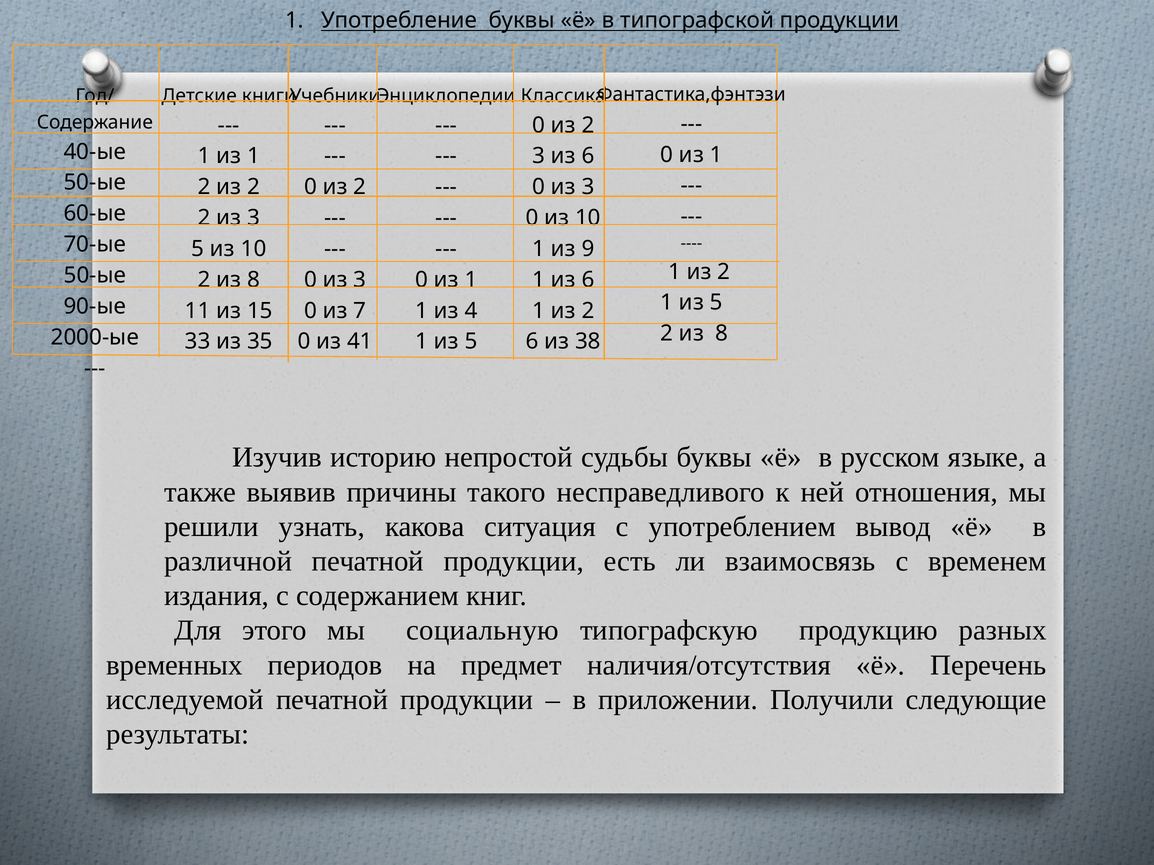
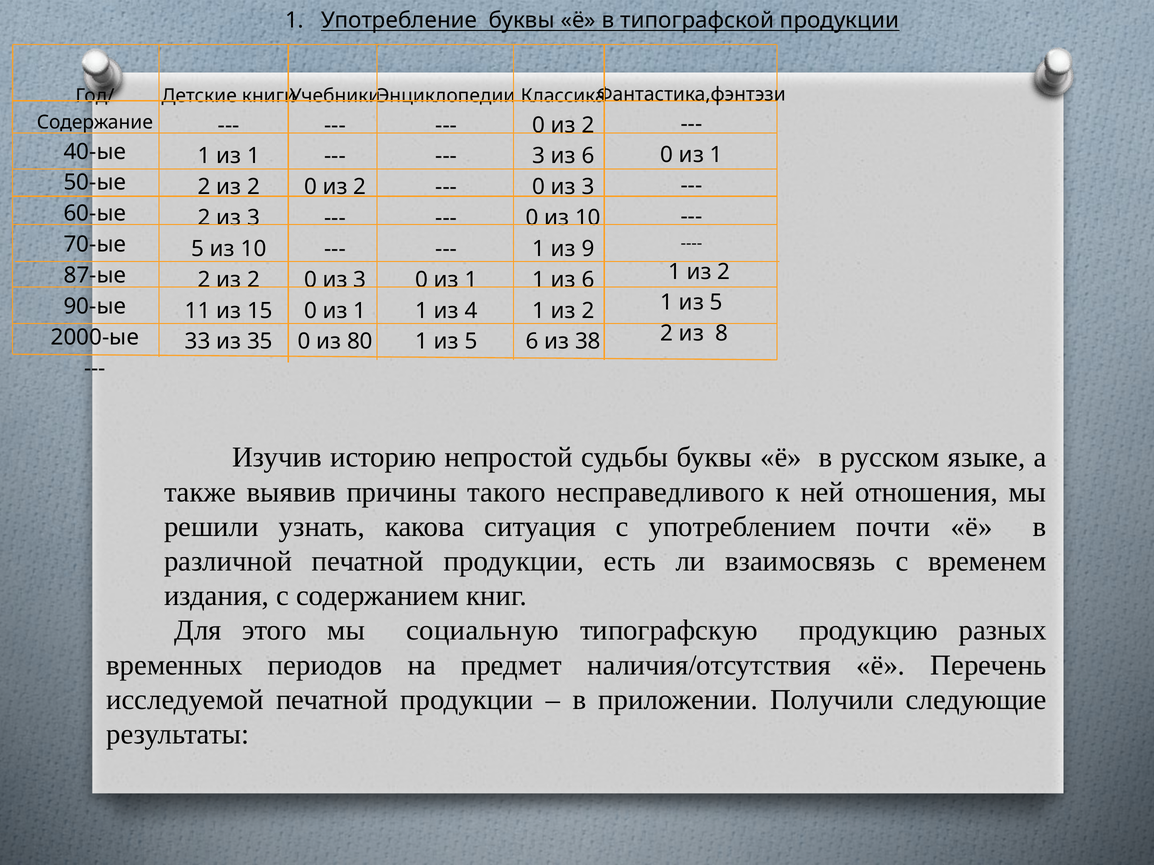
50-ые: 50-ые -> 87-ые (95, 276)
8: 8 -> 2 (253, 280)
7: 7 -> 1 (360, 311)
41: 41 -> 80 (360, 342)
вывод: вывод -> почти (893, 527)
